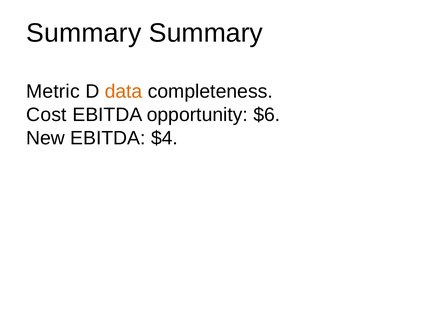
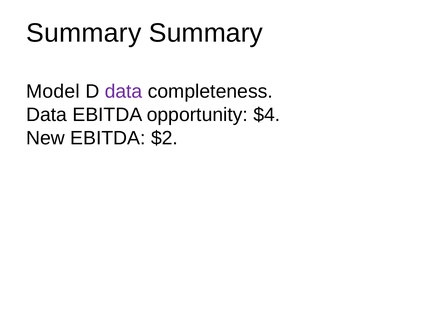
Metric: Metric -> Model (53, 91)
data colour: orange -> purple (124, 91)
Cost: Cost -> Data (47, 115)
$6: $6 -> $4 (267, 115)
$4: $4 -> $2 (164, 138)
